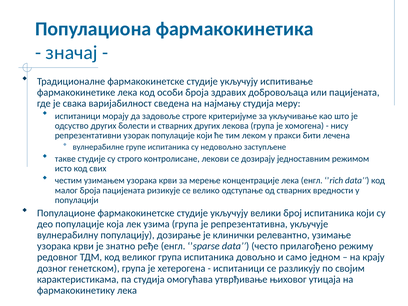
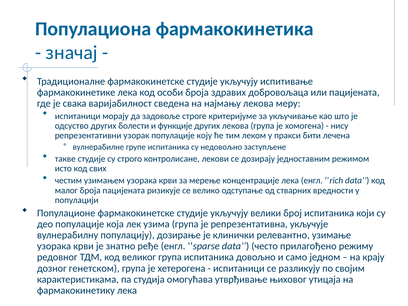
најмању студија: студија -> лекова (258, 104)
и стварних: стварних -> функције (175, 126)
популације који: који -> коју (204, 136)
